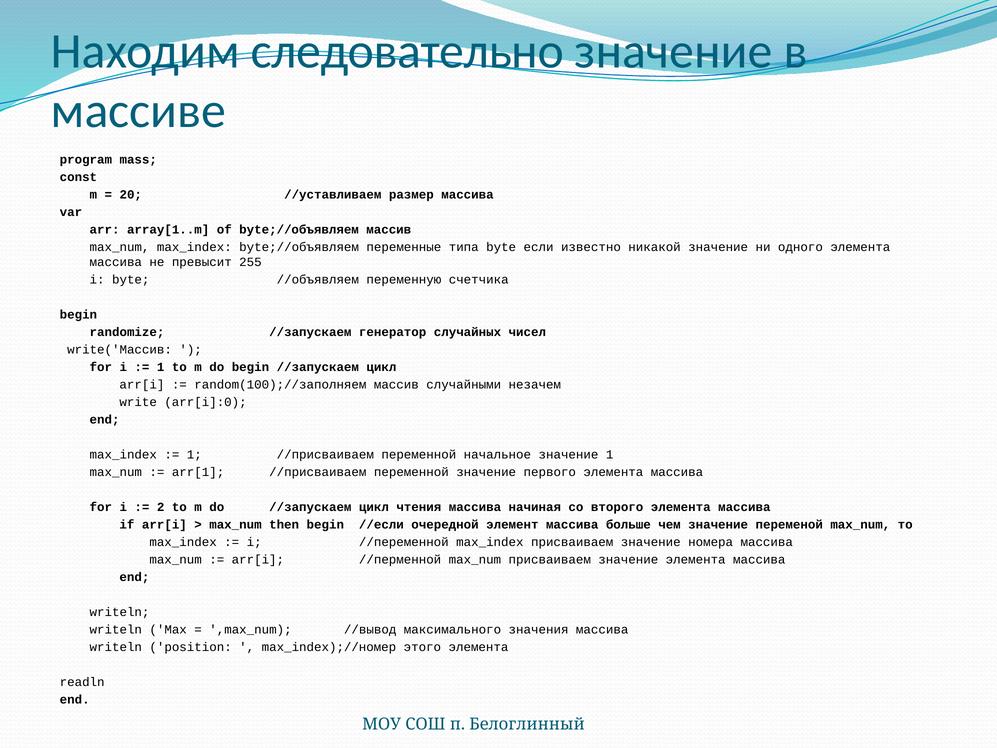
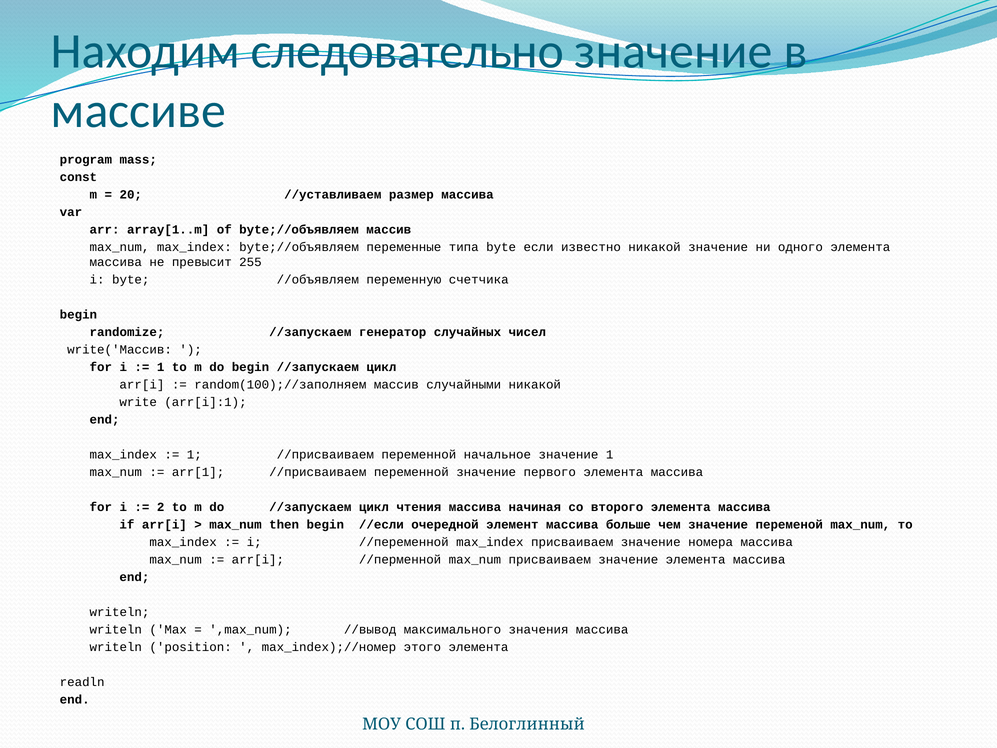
случайными незачем: незачем -> никакой (535, 385)
arr[i]:0: arr[i]:0 -> arr[i]:1 (206, 402)
